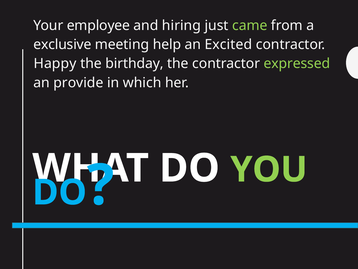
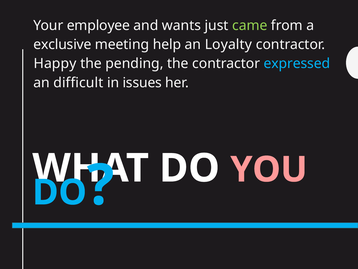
hiring: hiring -> wants (181, 25)
Excited: Excited -> Loyalty (228, 44)
birthday: birthday -> pending (134, 63)
expressed colour: light green -> light blue (297, 63)
provide: provide -> difficult (78, 83)
which: which -> issues (142, 83)
YOU colour: light green -> pink (269, 169)
